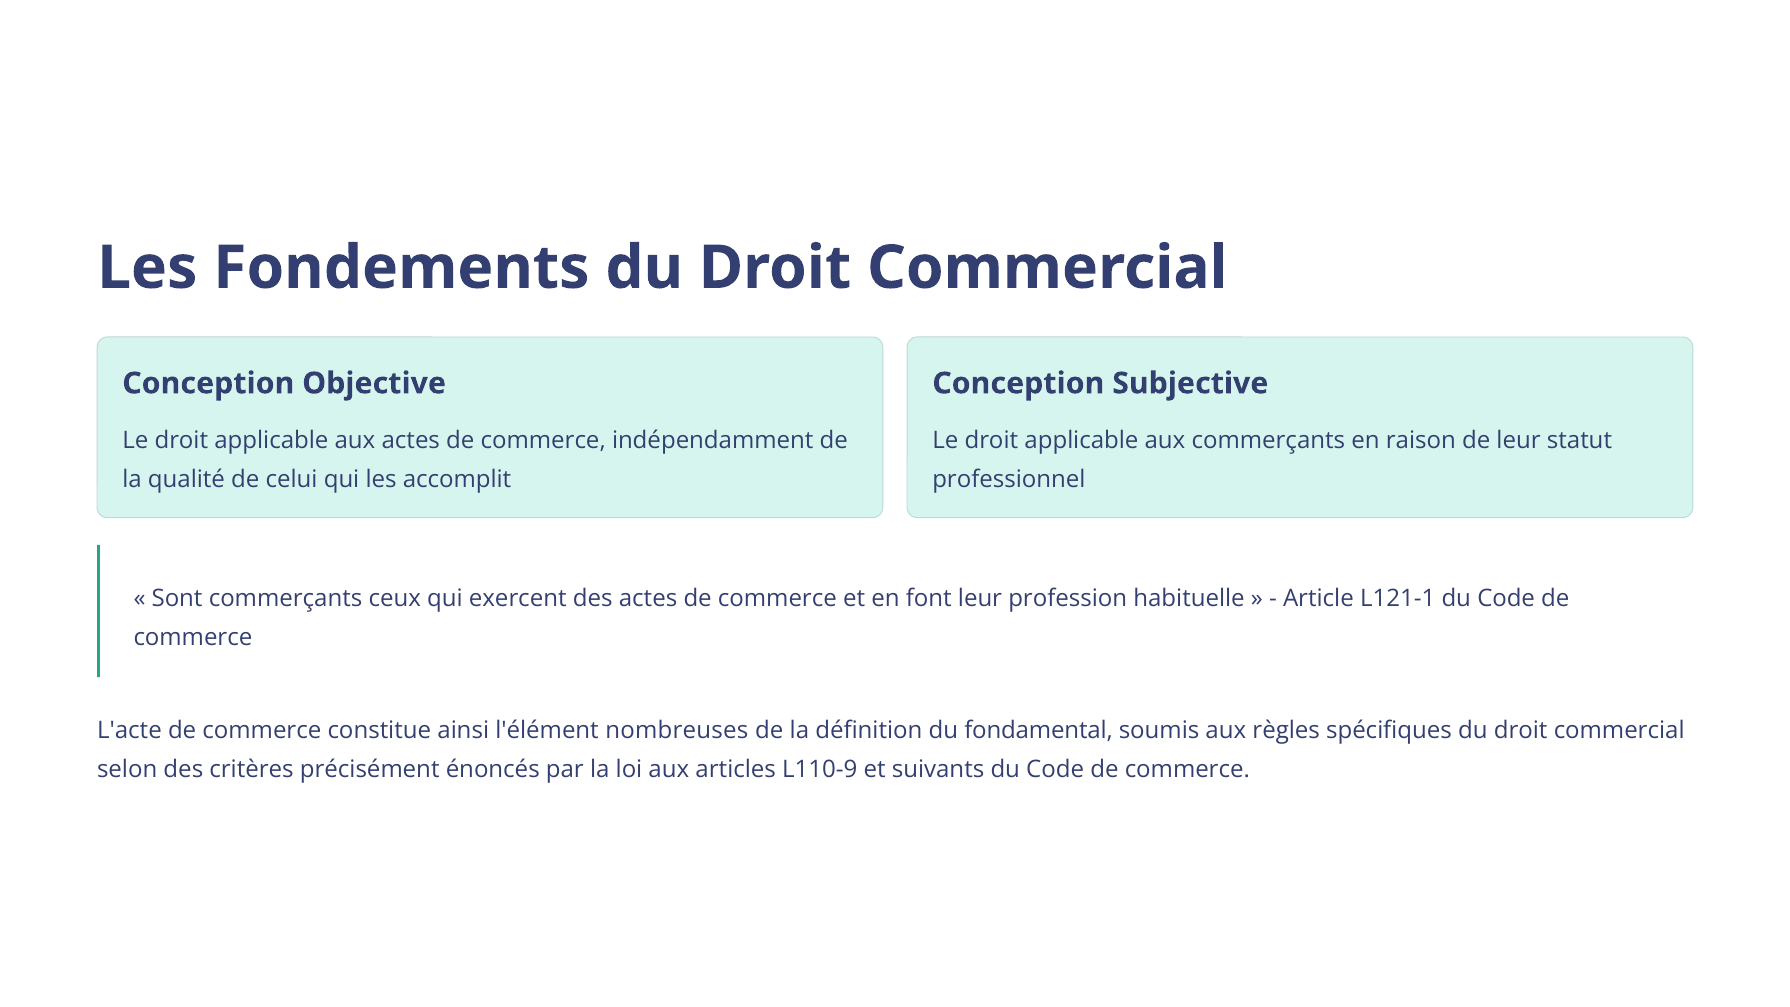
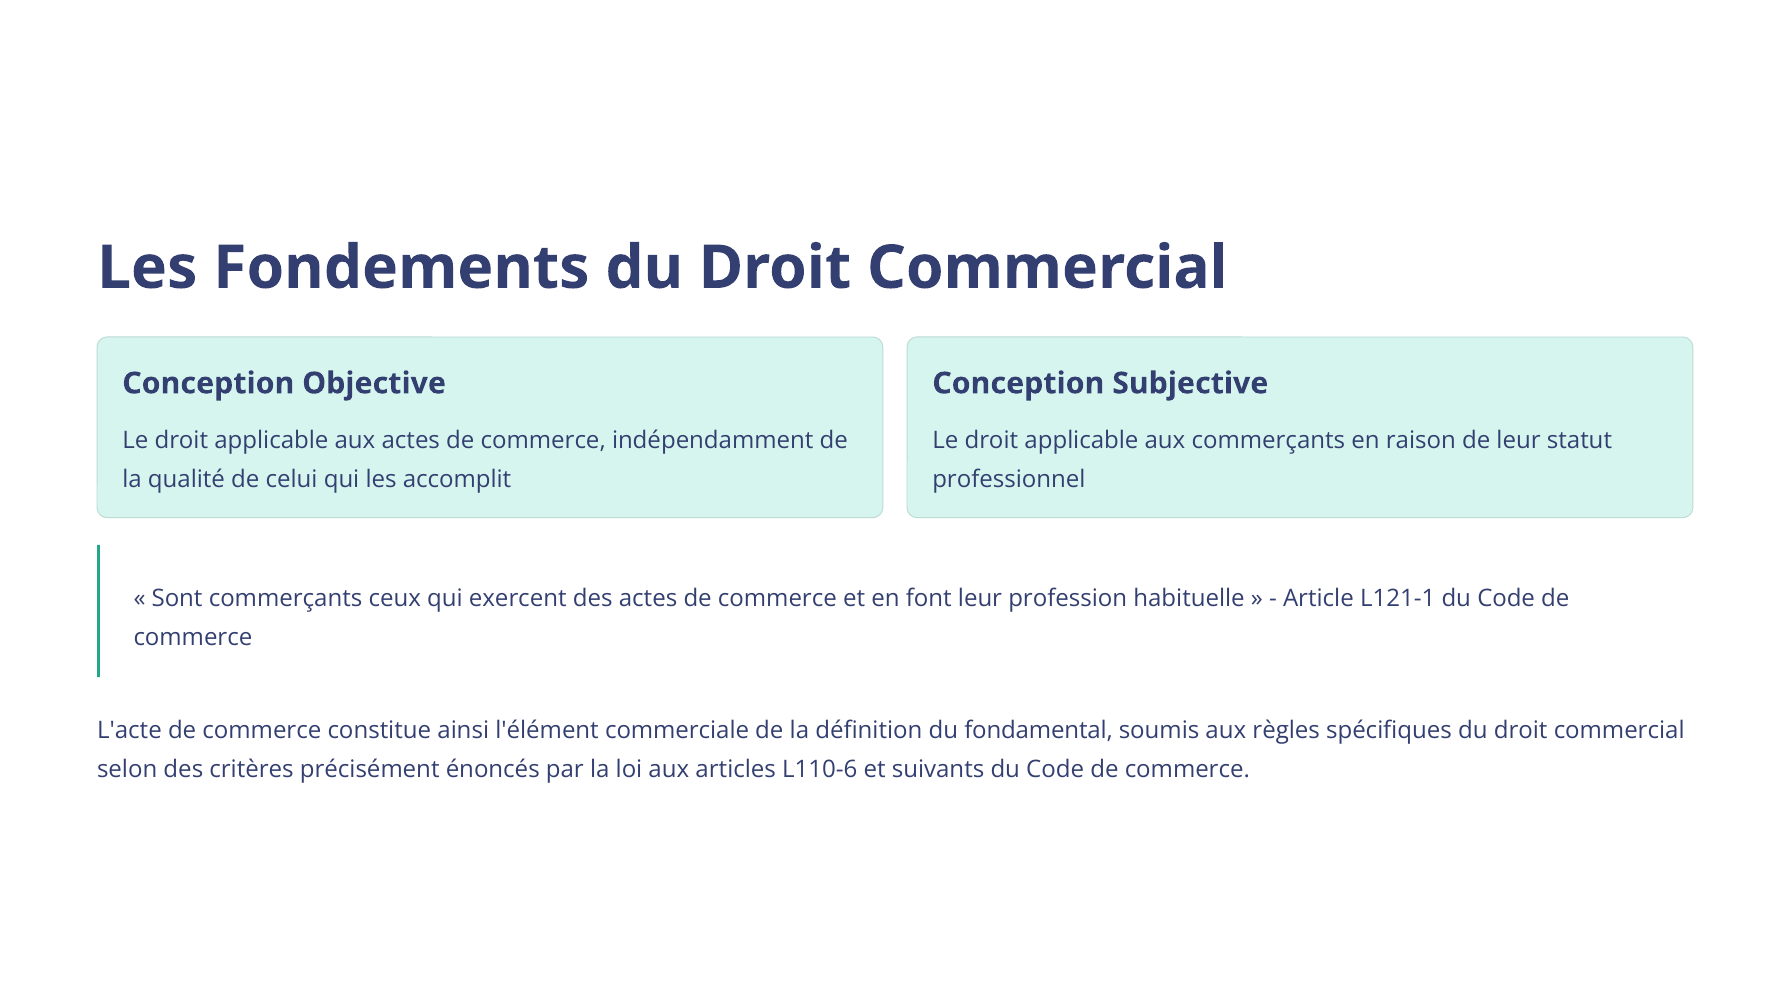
nombreuses: nombreuses -> commerciale (677, 731)
L110-9: L110-9 -> L110-6 (820, 769)
